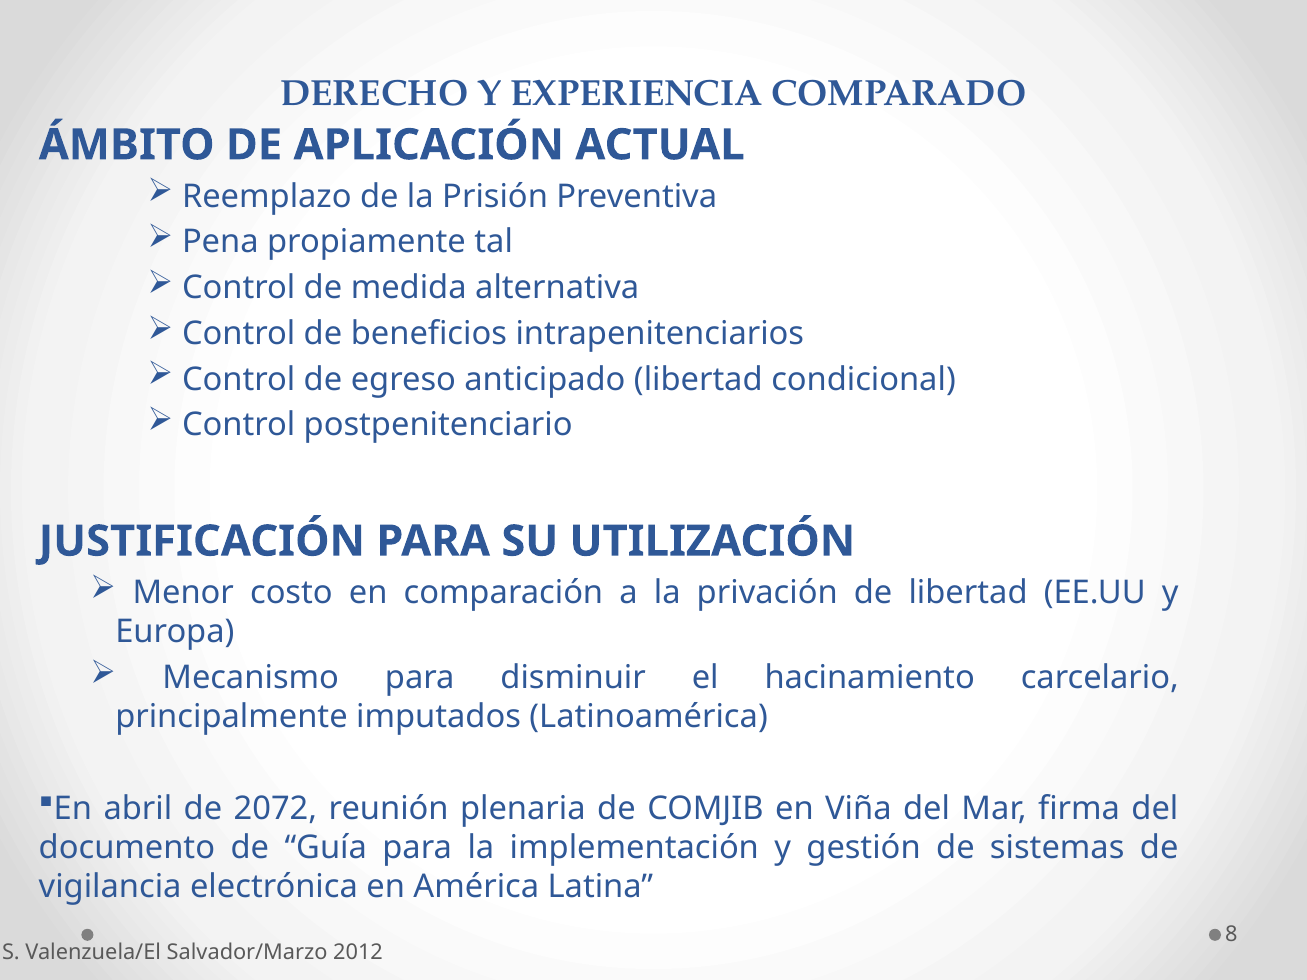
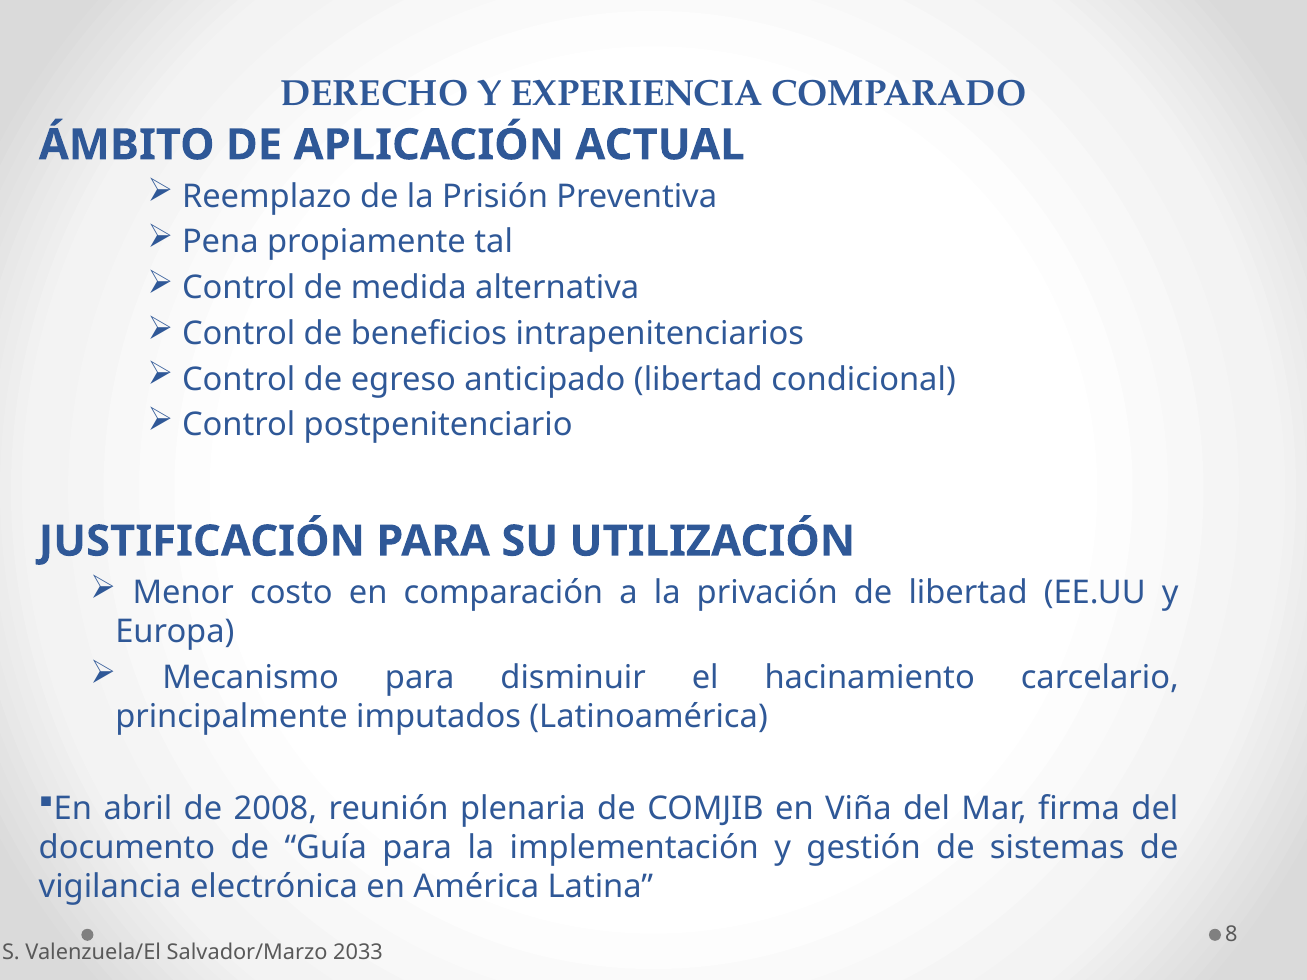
2072: 2072 -> 2008 (275, 809)
2012: 2012 -> 2033 (358, 952)
